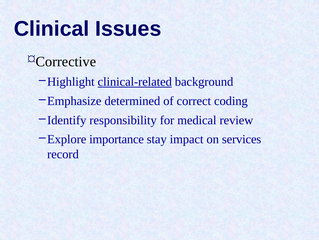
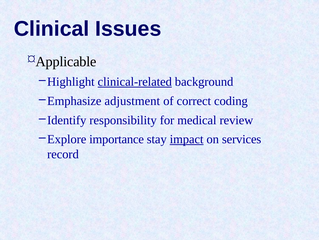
Corrective: Corrective -> Applicable (66, 62)
determined: determined -> adjustment (132, 101)
impact underline: none -> present (187, 139)
